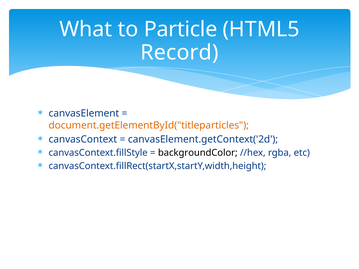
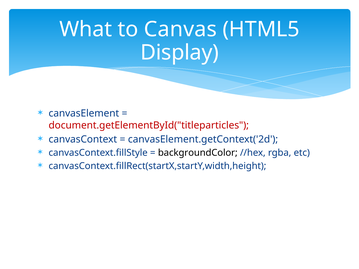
Particle: Particle -> Canvas (180, 29)
Record: Record -> Display (180, 53)
document.getElementById("titleparticles colour: orange -> red (149, 126)
